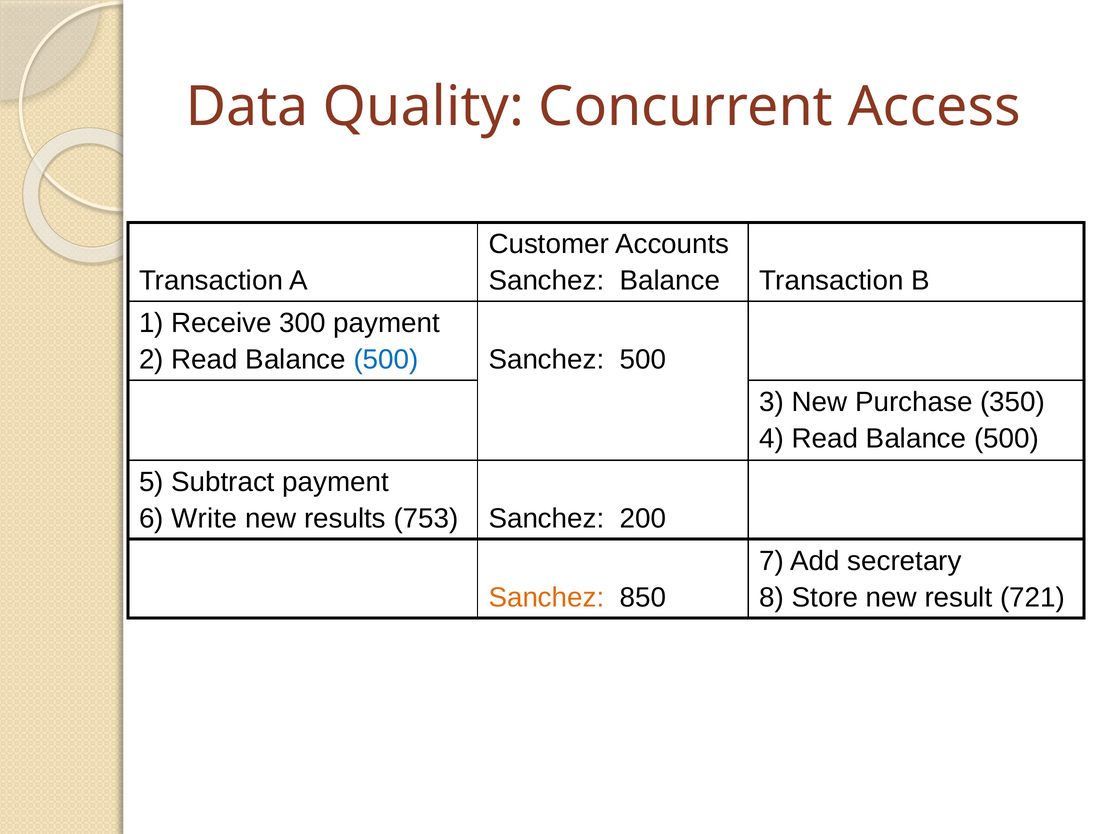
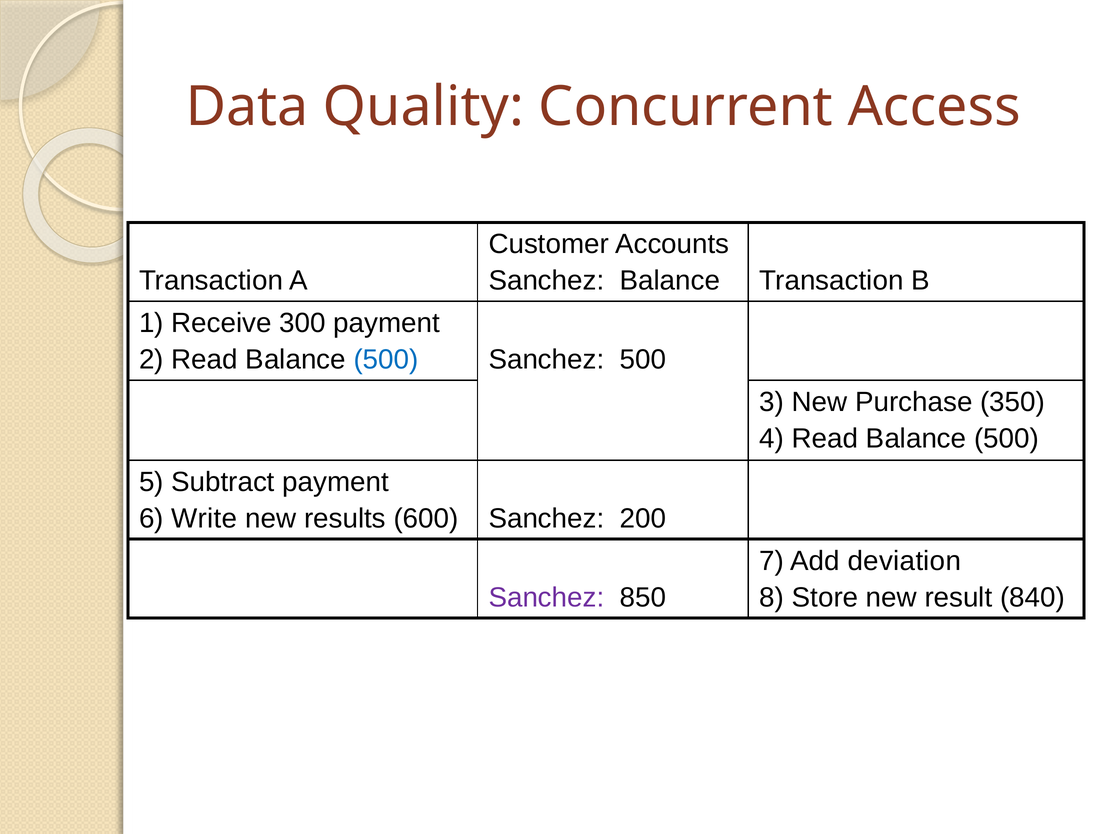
753: 753 -> 600 (426, 519)
secretary: secretary -> deviation (904, 561)
Sanchez colour: orange -> purple (546, 598)
721: 721 -> 840 (1033, 598)
